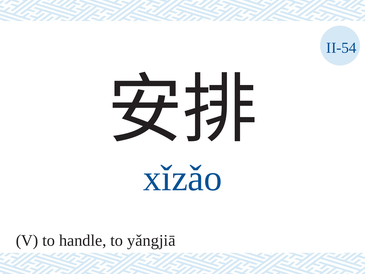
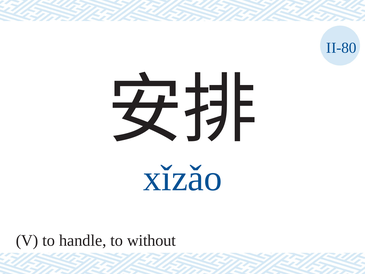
II-54: II-54 -> II-80 (341, 48)
yǎngjiā: yǎngjiā -> without (151, 240)
